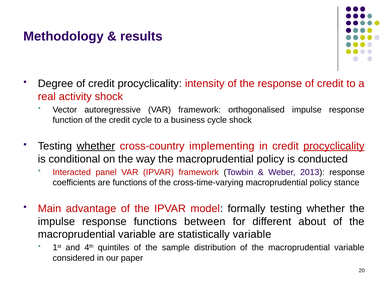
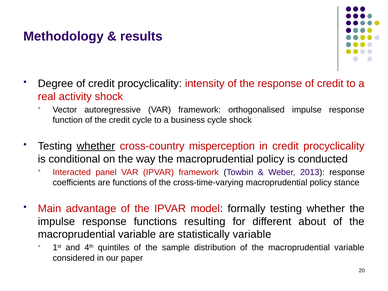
implementing: implementing -> misperception (222, 146)
procyclicality underline: present -> none (334, 146)
between: between -> resulting (205, 221)
